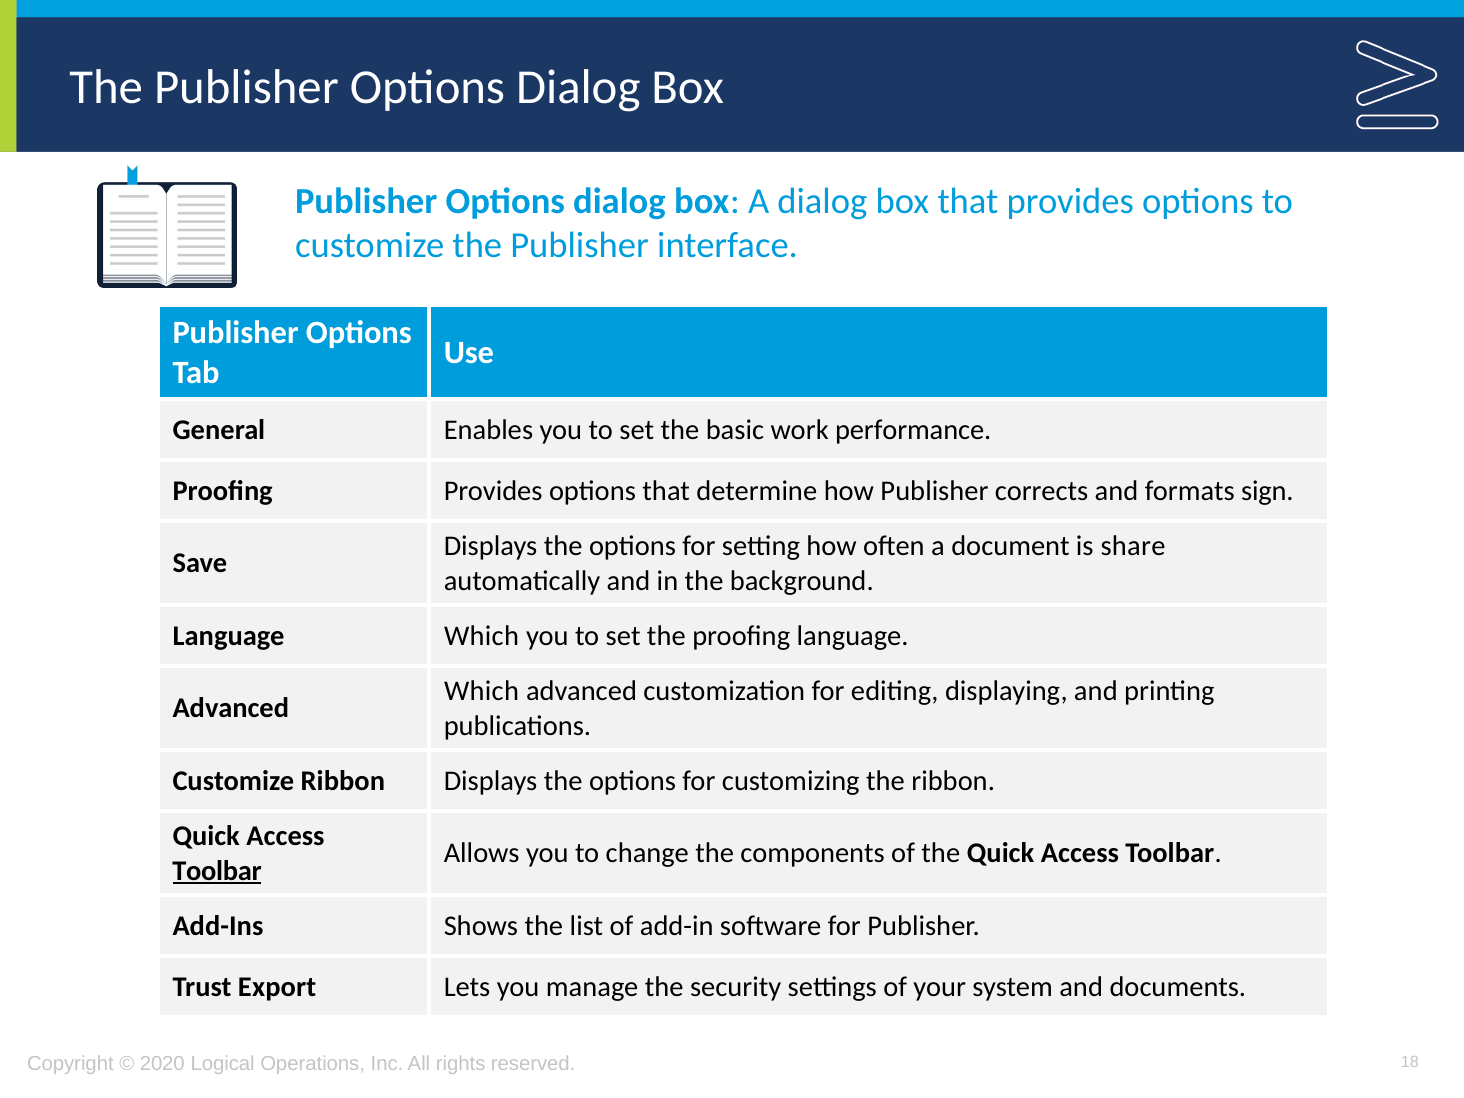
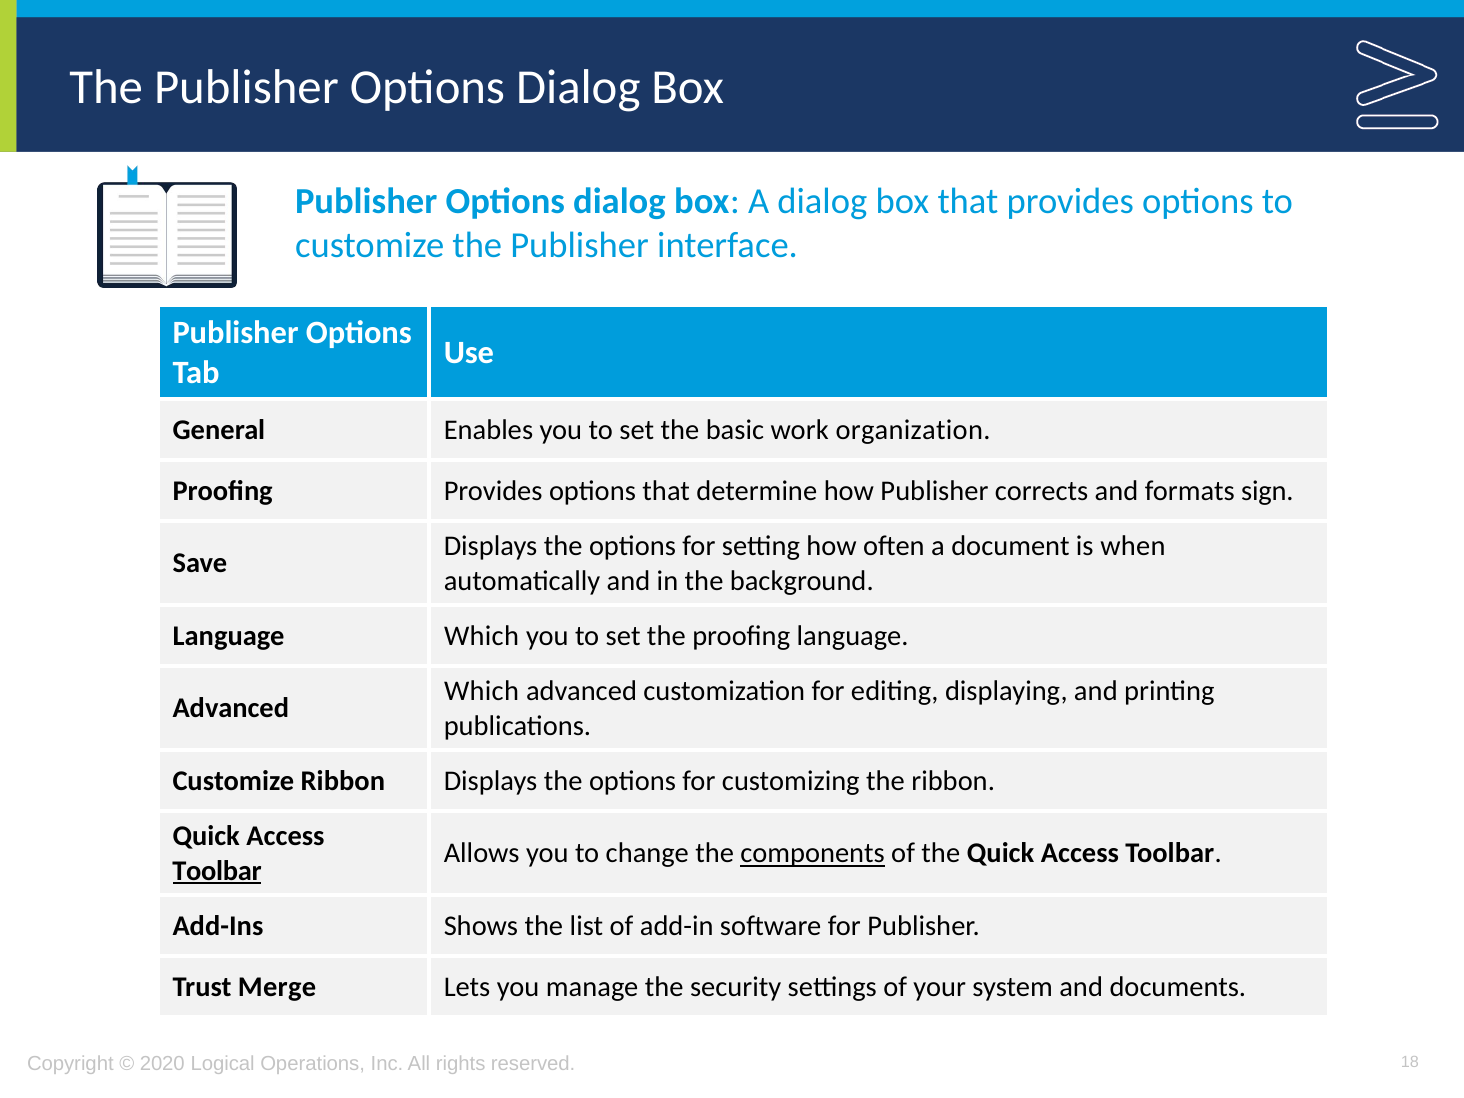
performance: performance -> organization (913, 430)
share: share -> when (1133, 546)
components underline: none -> present (813, 853)
Export: Export -> Merge (277, 987)
